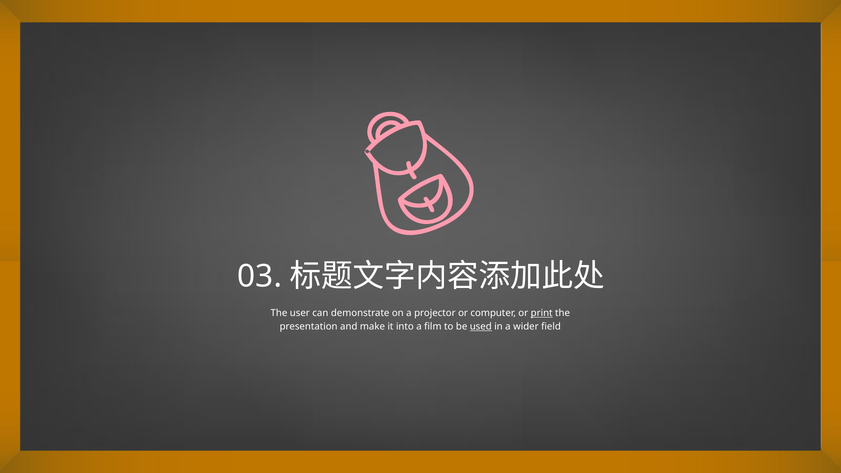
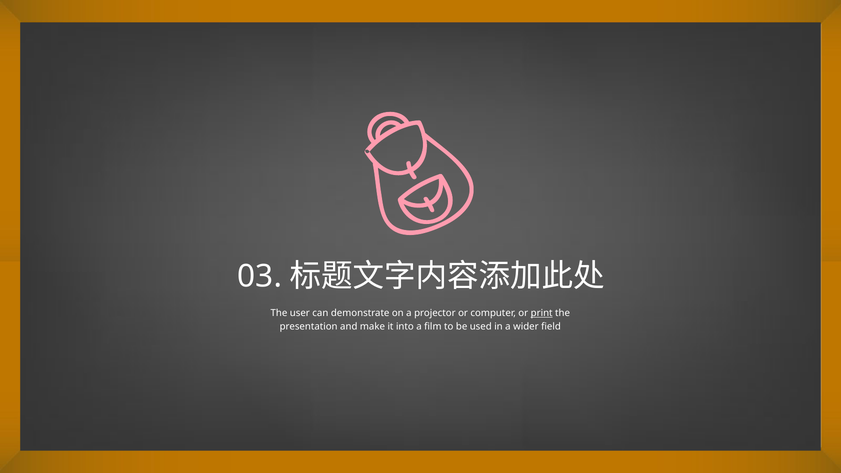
used underline: present -> none (481, 327)
